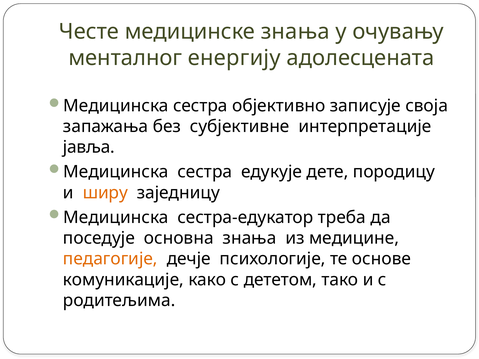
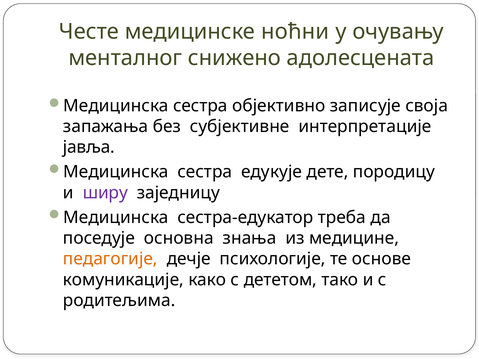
медицинске знања: знања -> ноћни (295, 31)
енергију: енергију -> снижено (234, 58)
ширу colour: orange -> purple (105, 193)
